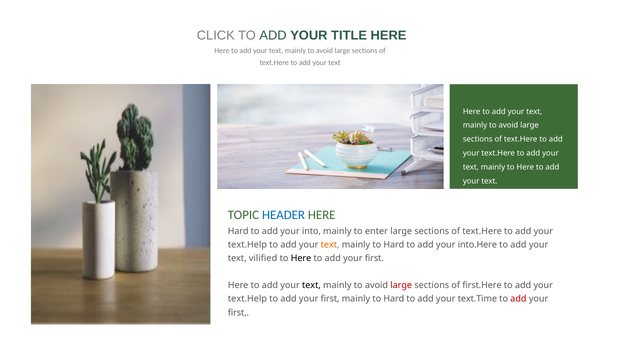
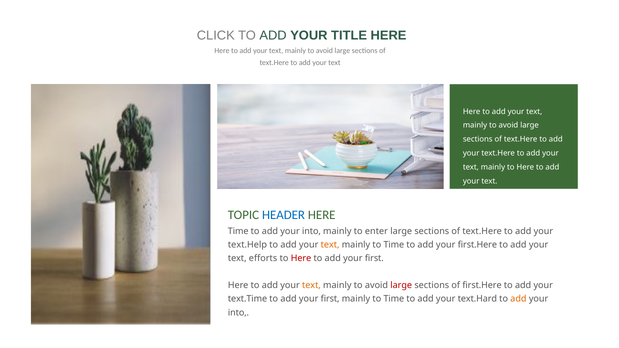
Hard: Hard -> Time (238, 231)
Hard: Hard -> Time (394, 245)
your into.Here: into.Here -> first.Here (477, 245)
vilified: vilified -> efforts (263, 259)
Here colour: black -> red (301, 259)
text colour: black -> orange (311, 286)
text.Help: text.Help -> text.Time (248, 299)
Hard: Hard -> Time (394, 299)
text.Time: text.Time -> text.Hard (477, 299)
add colour: red -> orange (518, 299)
first: first -> into (238, 313)
